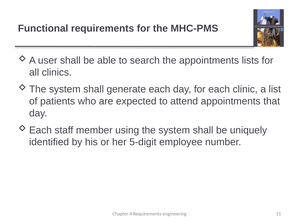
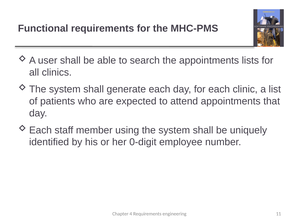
5-digit: 5-digit -> 0-digit (143, 142)
